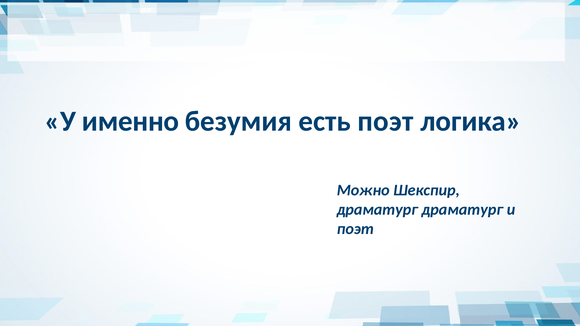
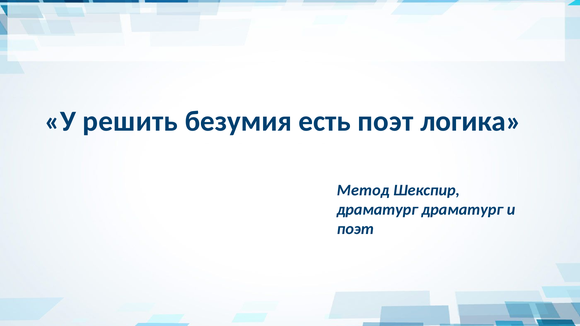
именно: именно -> решить (130, 121)
Можно: Можно -> Метод (363, 190)
